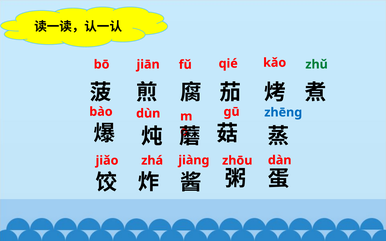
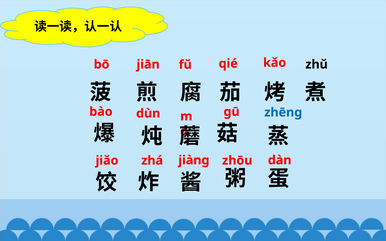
zhǔ colour: green -> black (317, 64)
